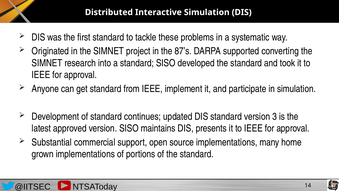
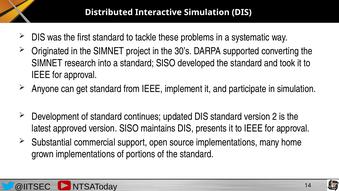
87’s: 87’s -> 30’s (183, 51)
3: 3 -> 2 (275, 116)
